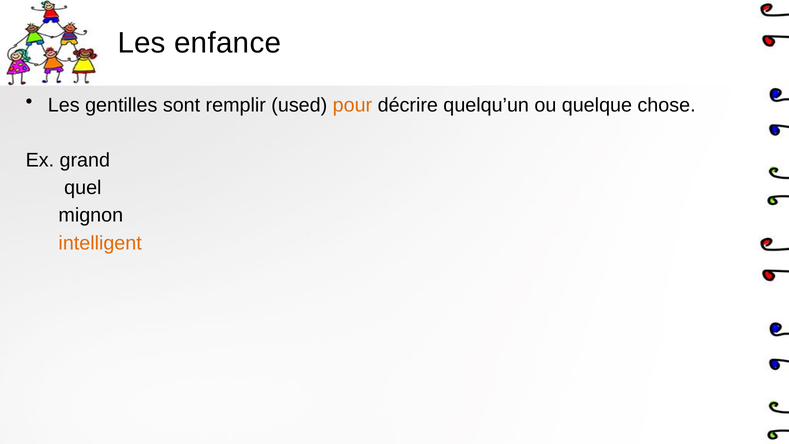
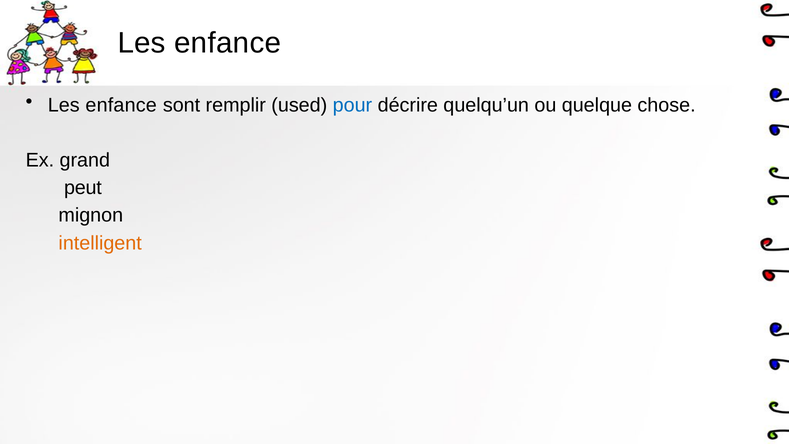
gentilles: gentilles -> enfance (121, 105)
pour colour: orange -> blue (352, 105)
quel: quel -> peut (83, 188)
